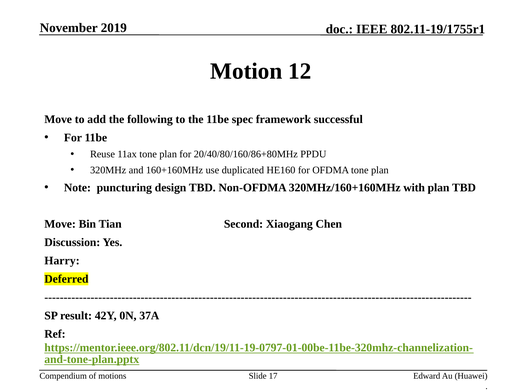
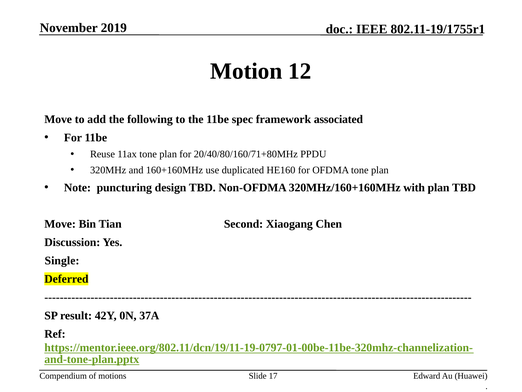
successful: successful -> associated (338, 119)
20/40/80/160/86+80MHz: 20/40/80/160/86+80MHz -> 20/40/80/160/71+80MHz (246, 154)
Harry: Harry -> Single (62, 260)
